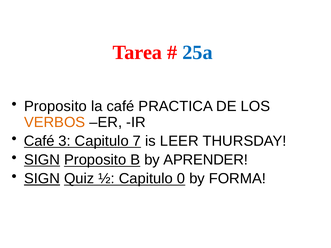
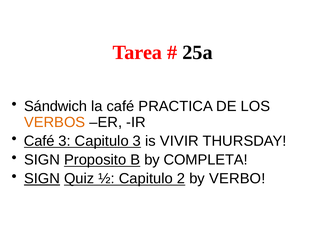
25a colour: blue -> black (197, 52)
Proposito: Proposito -> Sándwich (56, 106)
Capitulo 7: 7 -> 3 (137, 141)
LEER: LEER -> VIVIR (179, 141)
SIGN underline: present -> none (42, 160)
APRENDER: APRENDER -> COMPLETA (206, 160)
0: 0 -> 2 (181, 179)
FORMA: FORMA -> VERBO (237, 179)
